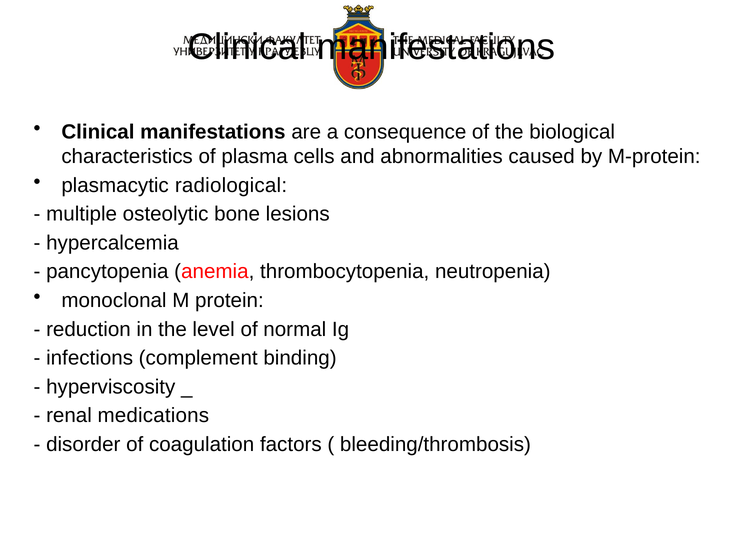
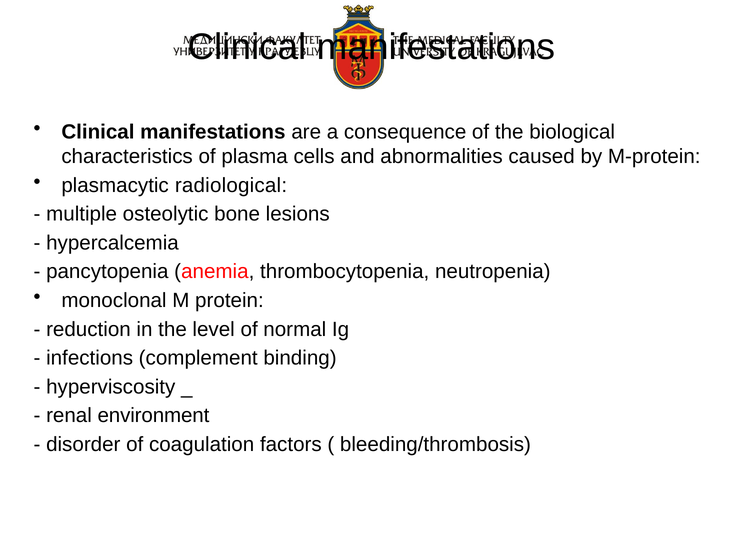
medications: medications -> environment (153, 416)
